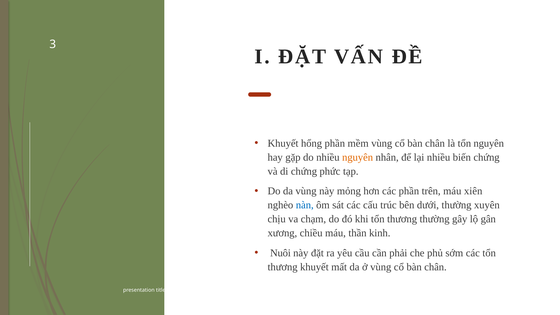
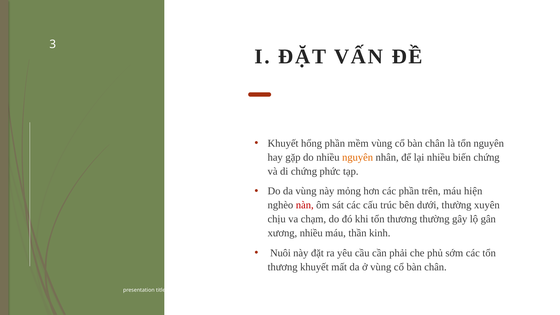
xiên: xiên -> hiện (473, 191)
nàn colour: blue -> red (305, 205)
xương chiều: chiều -> nhiều (311, 233)
